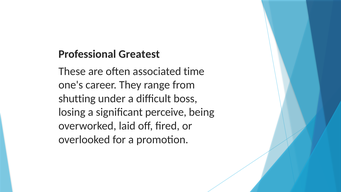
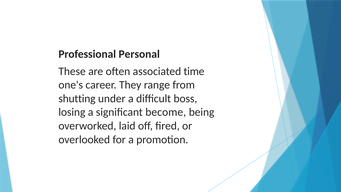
Greatest: Greatest -> Personal (139, 54)
perceive: perceive -> become (166, 112)
